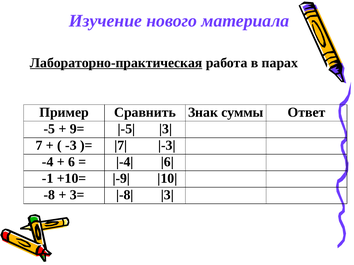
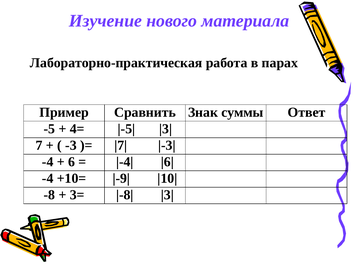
Лабораторно-практическая underline: present -> none (116, 63)
9=: 9= -> 4= (77, 129)
-1: -1 -> -4 (48, 179)
